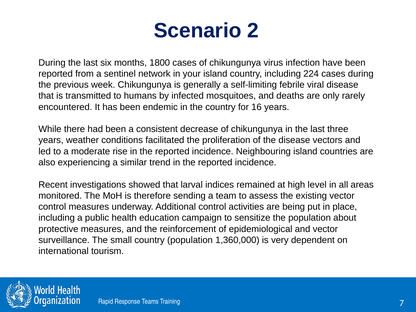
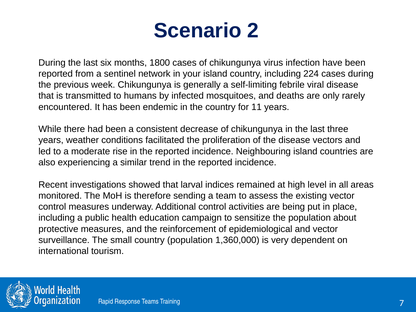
16: 16 -> 11 (257, 107)
